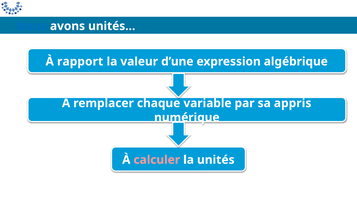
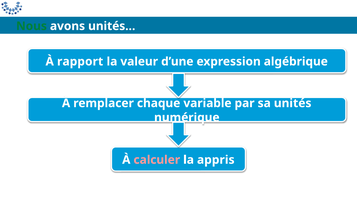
Nous colour: blue -> green (31, 26)
appris: appris -> unités (293, 103)
unités: unités -> appris (216, 160)
